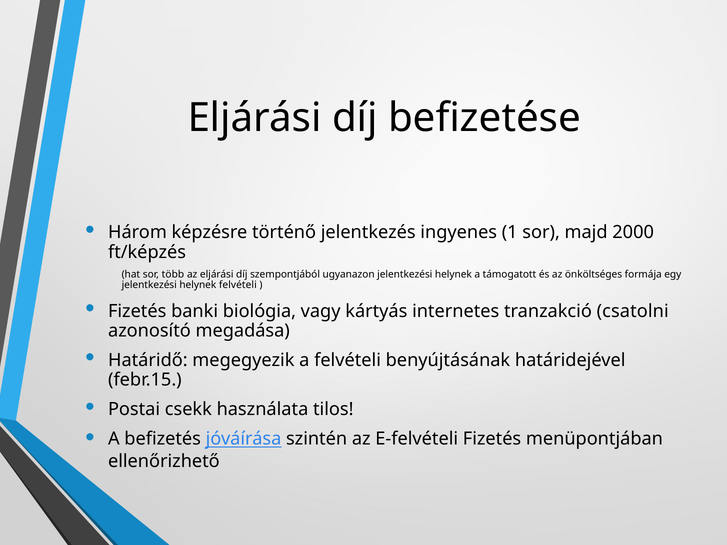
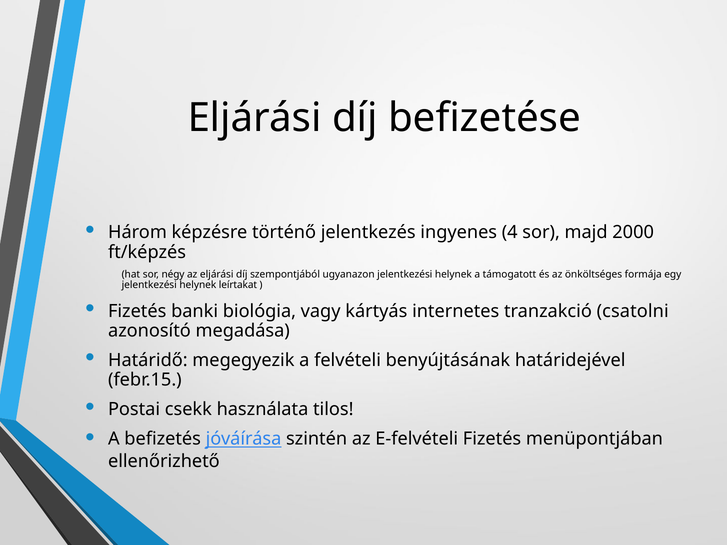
1: 1 -> 4 (510, 233)
több: több -> négy (173, 274)
helynek felvételi: felvételi -> leírtakat (238, 285)
